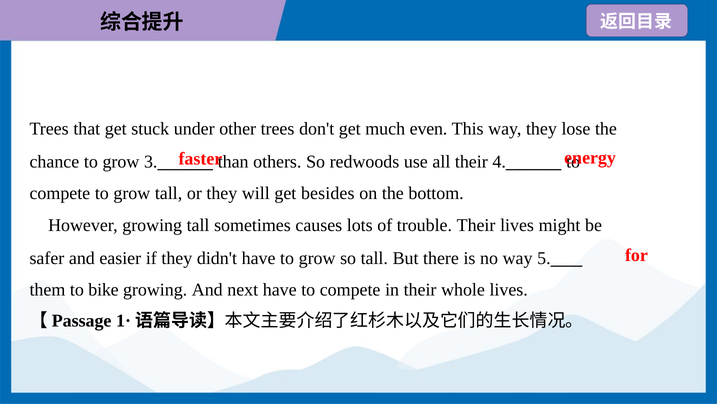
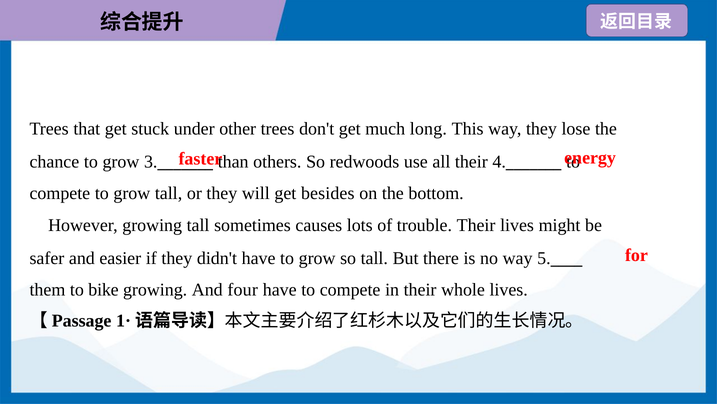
even: even -> long (428, 129)
next: next -> four (243, 289)
